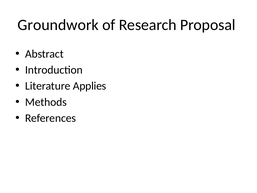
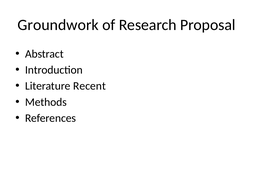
Applies: Applies -> Recent (89, 86)
